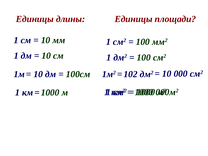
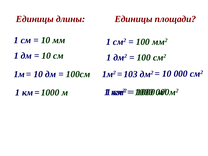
102: 102 -> 103 (131, 74)
